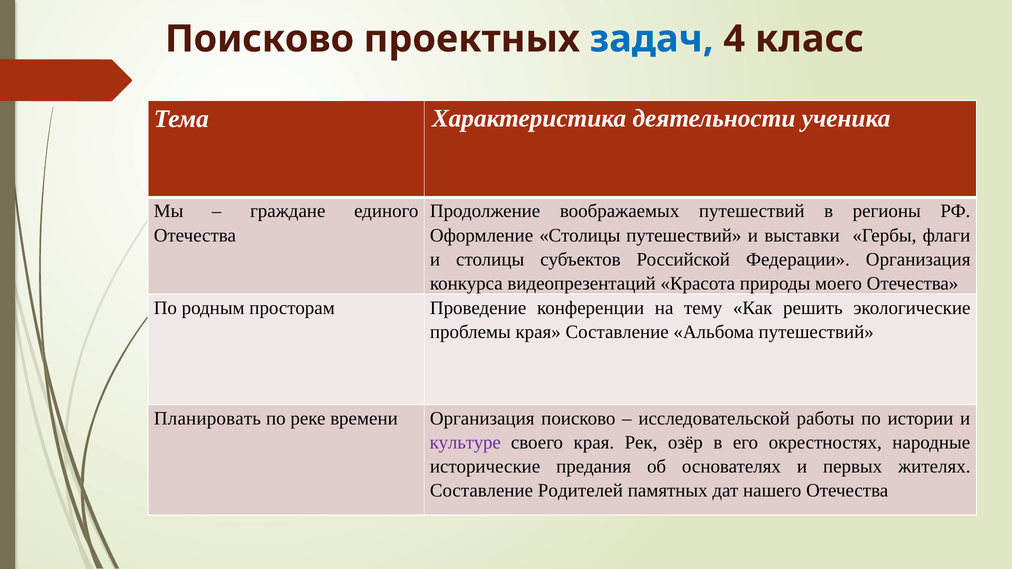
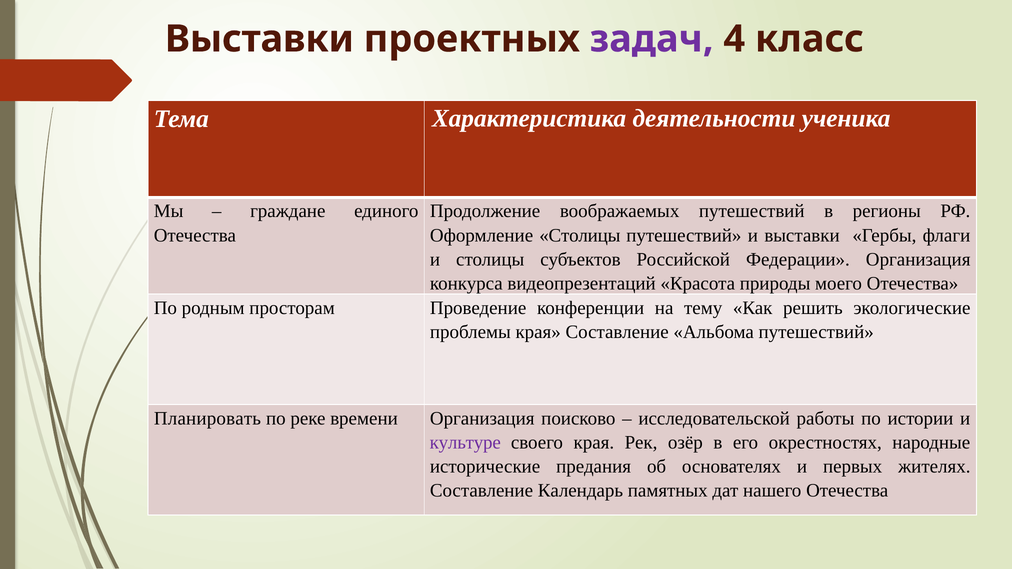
Поисково: Поисково -> Выставки (259, 39)
задач colour: blue -> purple (652, 39)
Родителей: Родителей -> Календарь (580, 491)
